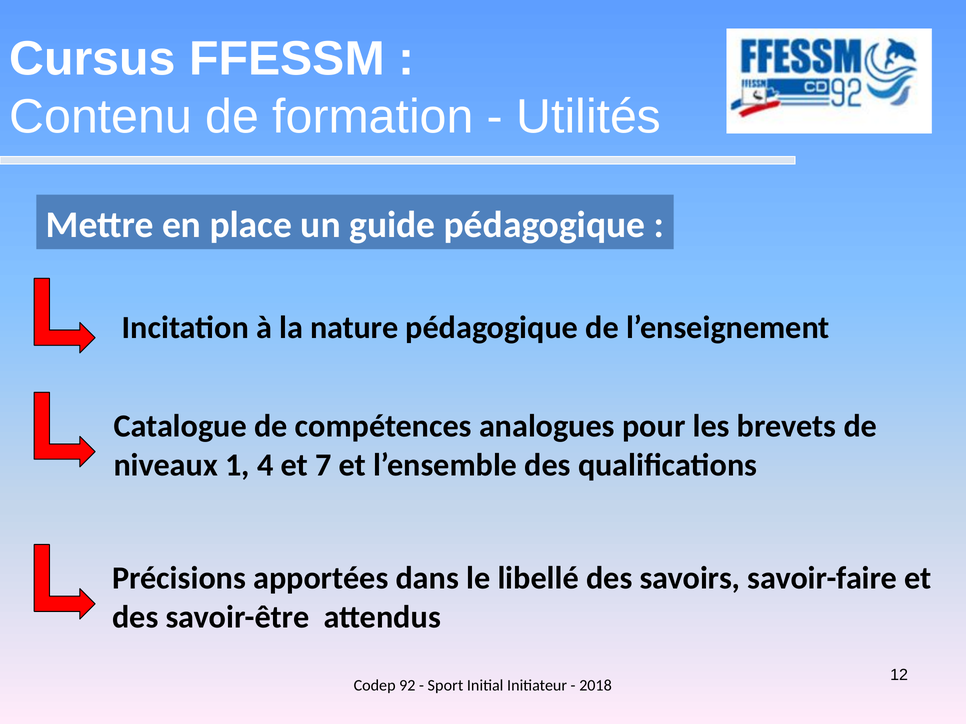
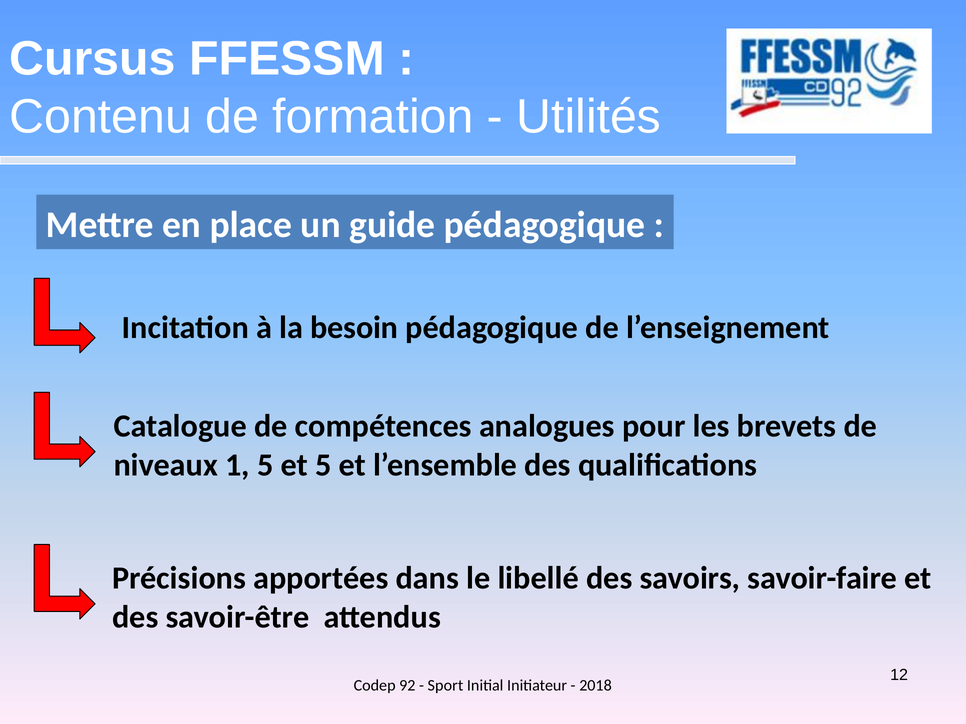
nature: nature -> besoin (354, 328)
1 4: 4 -> 5 (265, 465)
et 7: 7 -> 5 (323, 465)
